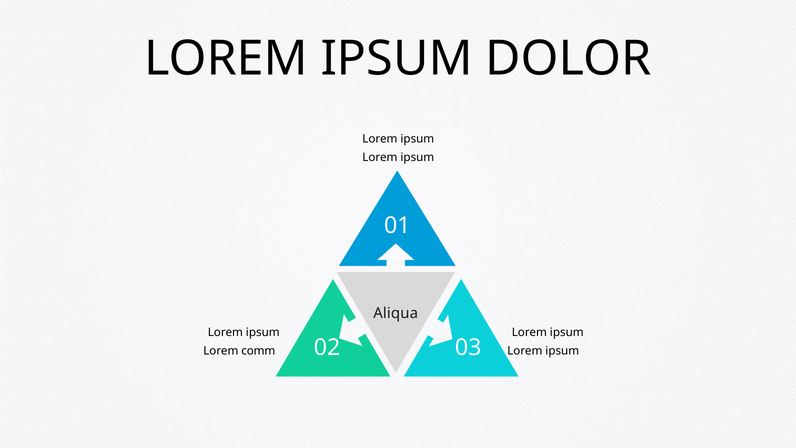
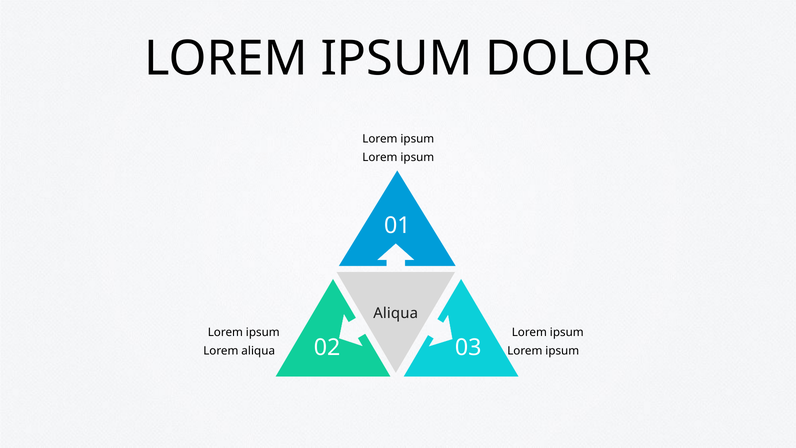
Lorem comm: comm -> aliqua (258, 351)
